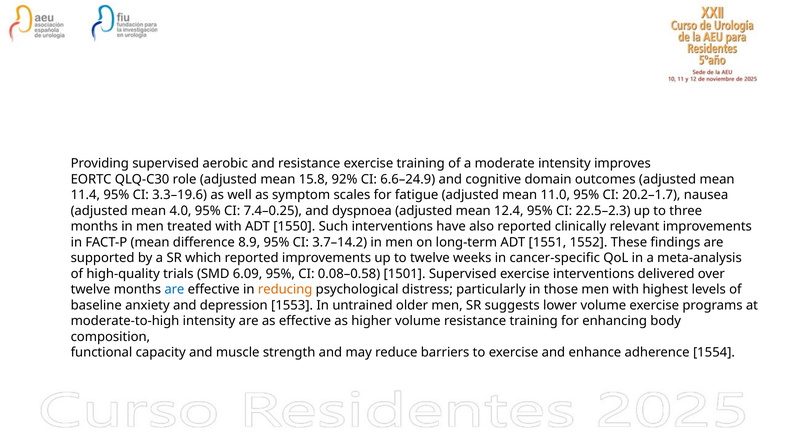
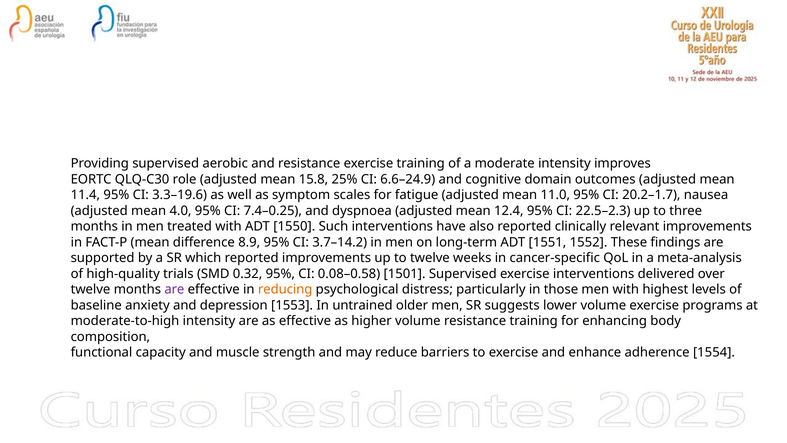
92%: 92% -> 25% (345, 179)
6.09: 6.09 -> 0.32 (248, 274)
are colour: blue -> purple (174, 289)
